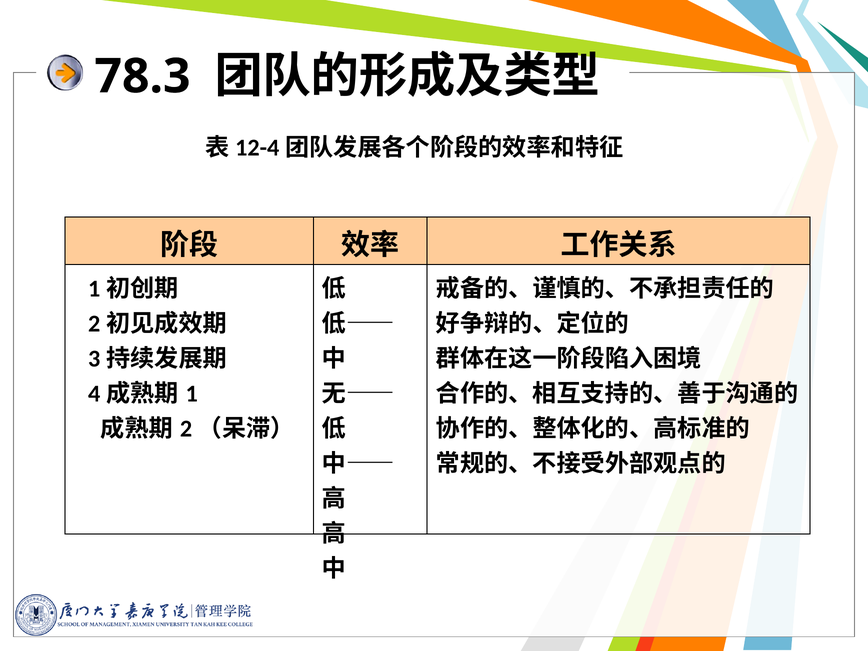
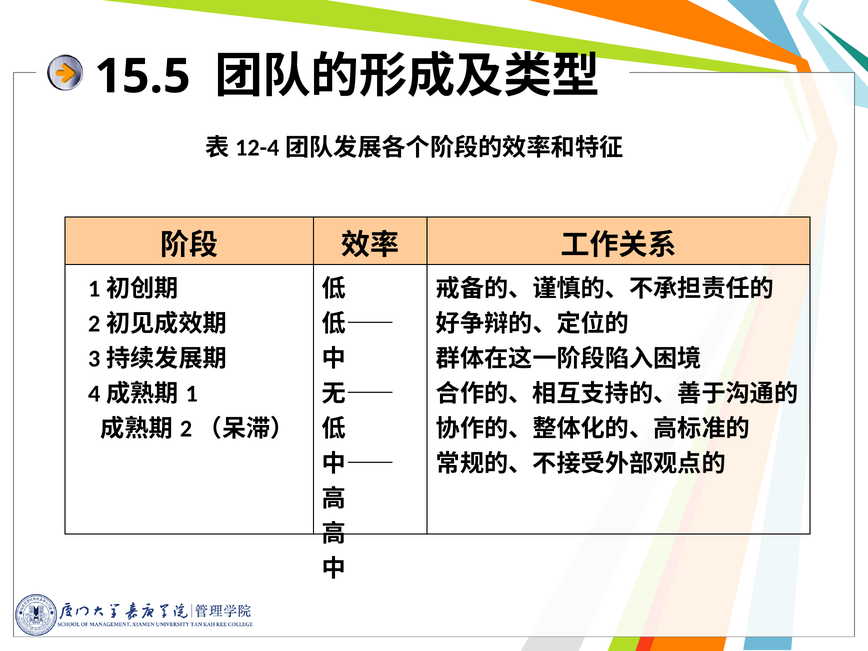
78.3: 78.3 -> 15.5 (142, 76)
